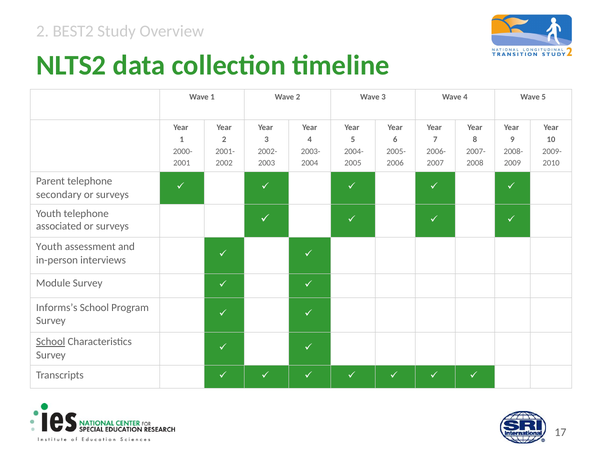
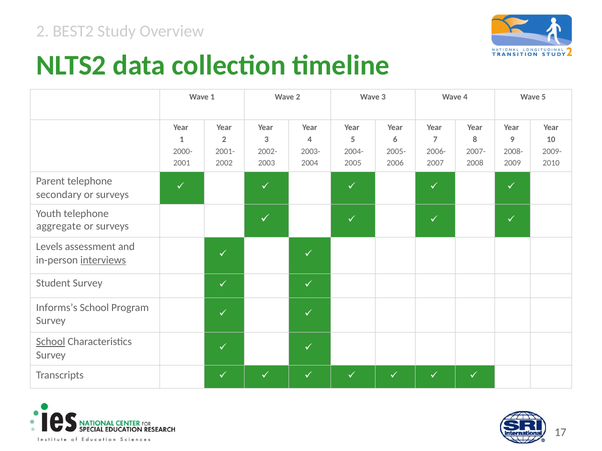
associated: associated -> aggregate (59, 226)
Youth: Youth -> Levels (49, 247)
interviews underline: none -> present (103, 260)
Module: Module -> Student (53, 284)
